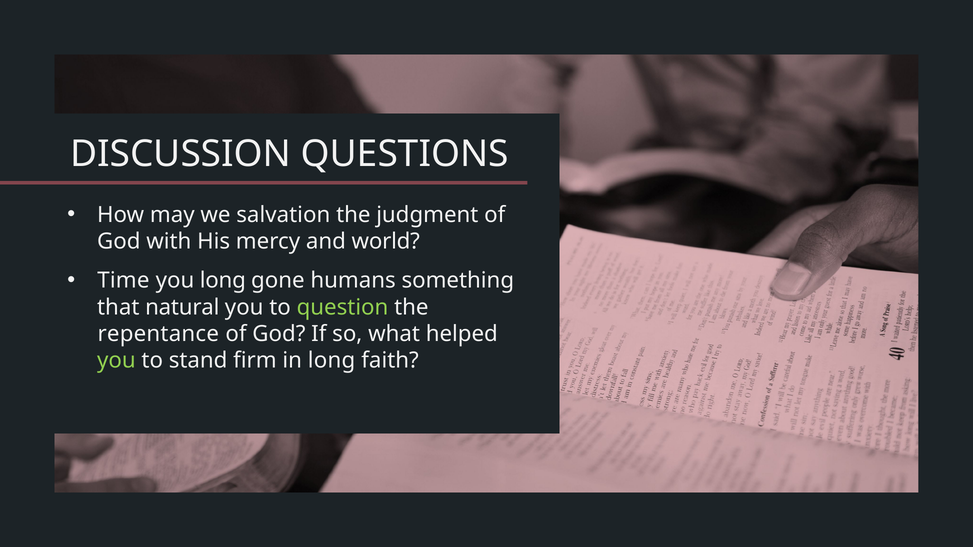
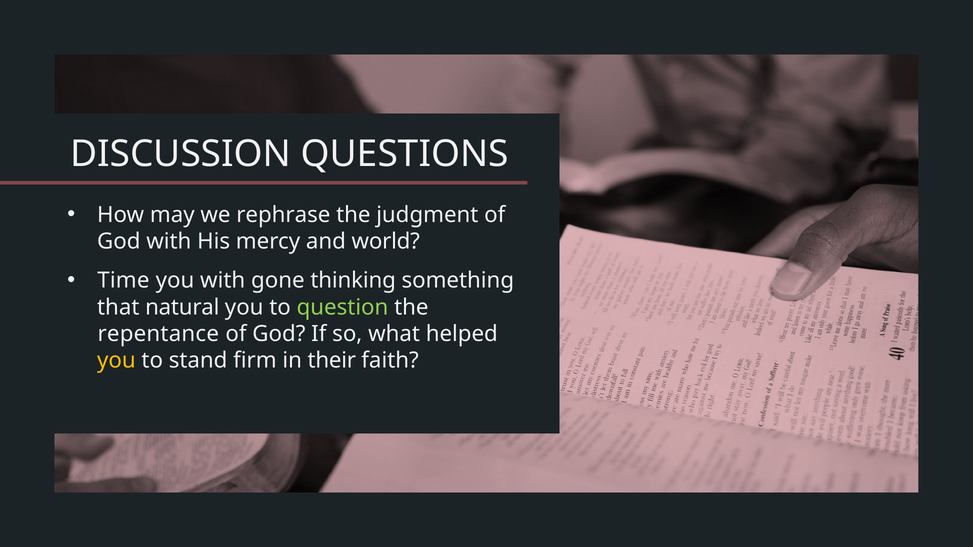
salvation: salvation -> rephrase (283, 215)
you long: long -> with (223, 281)
humans: humans -> thinking (353, 281)
you colour: light green -> yellow (116, 361)
in long: long -> their (332, 361)
